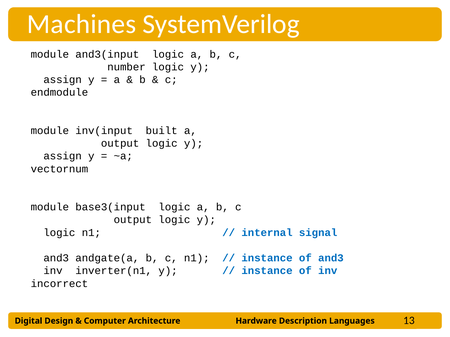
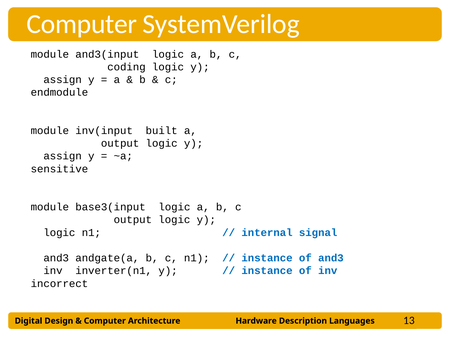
Machines: Machines -> Computer (82, 24)
number: number -> coding (126, 67)
vectornum: vectornum -> sensitive (59, 169)
